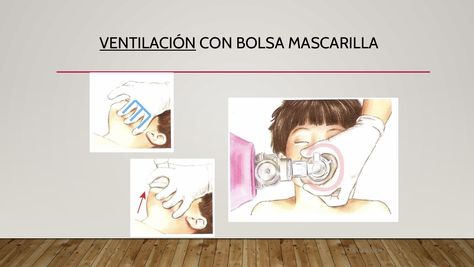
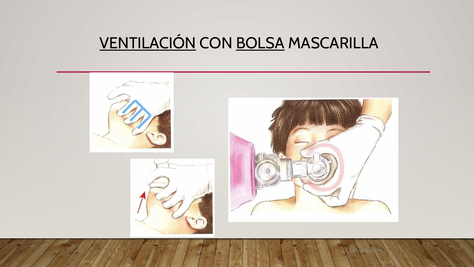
BOLSA underline: none -> present (260, 43)
